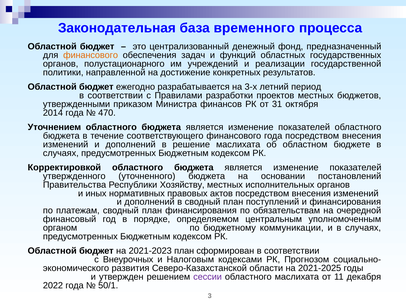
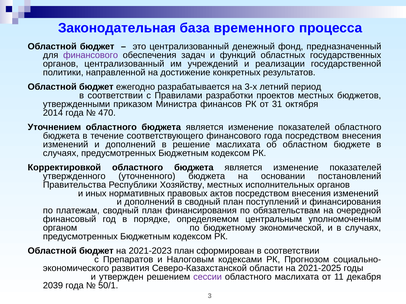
финансового colour: orange -> purple (91, 55)
органов полустационарного: полустационарного -> централизованный (124, 64)
коммуникации: коммуникации -> экономической (292, 228)
Внеурочных: Внеурочных -> Препаратов (128, 260)
2022: 2022 -> 2039 (53, 286)
